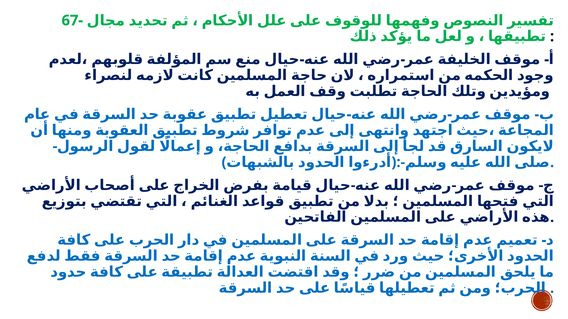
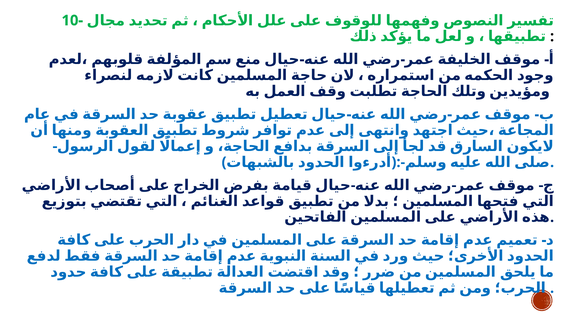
67-: 67- -> 10- (72, 21)
